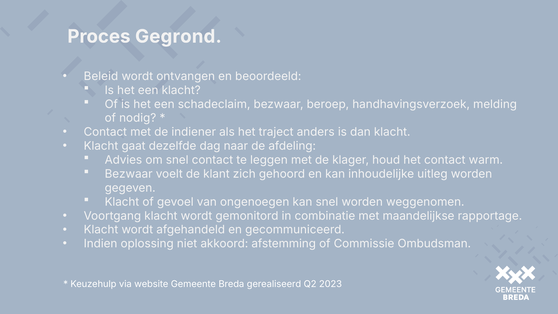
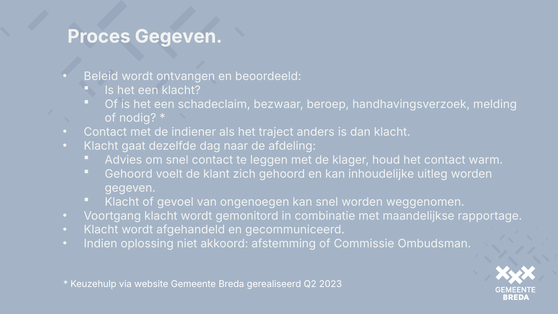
Proces Gegrond: Gegrond -> Gegeven (179, 36)
Bezwaar: Bezwaar -> Gehoord (129, 174)
